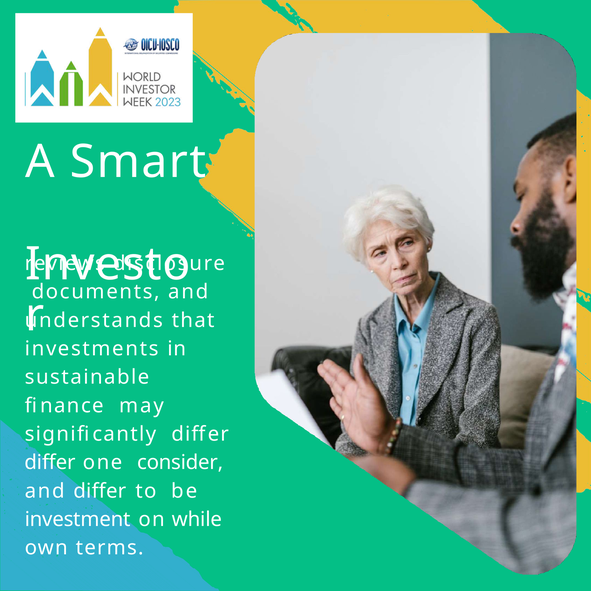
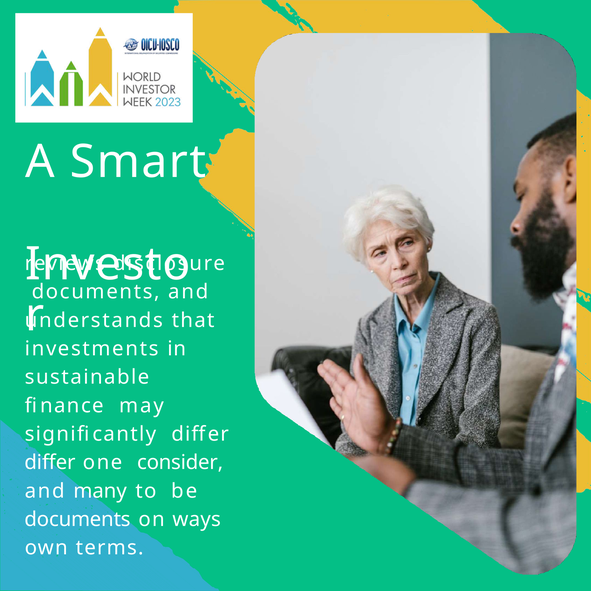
and differ: differ -> many (100, 491)
investment: investment -> documents (78, 519)
while: while -> ways (197, 519)
